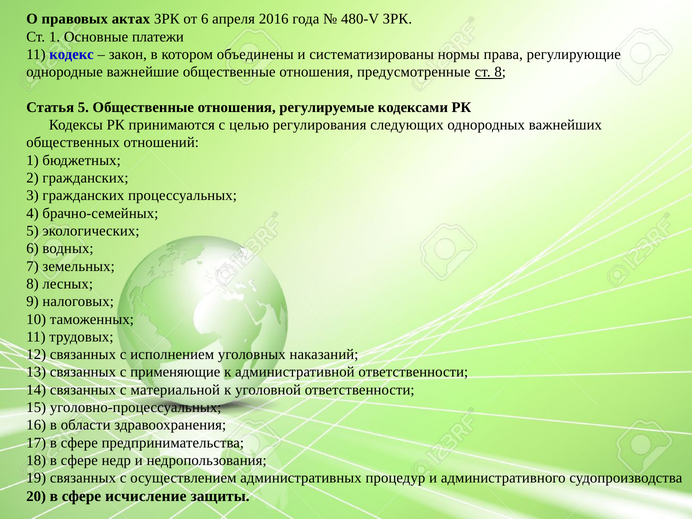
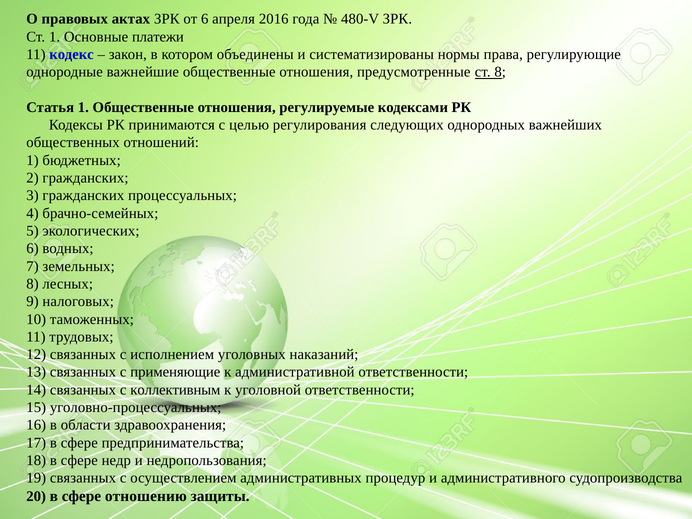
Статья 5: 5 -> 1 (83, 107)
материальной: материальной -> коллективным (175, 390)
исчисление: исчисление -> отношению (146, 496)
